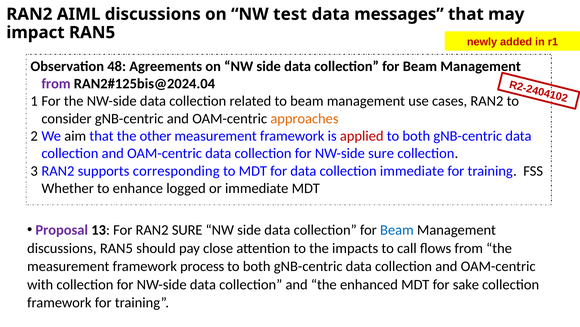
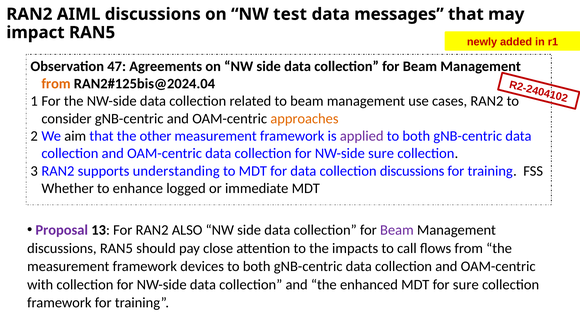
48: 48 -> 47 (117, 66)
from colour: purple -> orange (56, 84)
applied colour: red -> purple (362, 136)
corresponding: corresponding -> understanding (176, 171)
collection immediate: immediate -> discussions (412, 171)
RAN2 SURE: SURE -> ALSO (187, 230)
Beam colour: blue -> purple (397, 230)
process: process -> devices (202, 266)
for sake: sake -> sure (466, 284)
